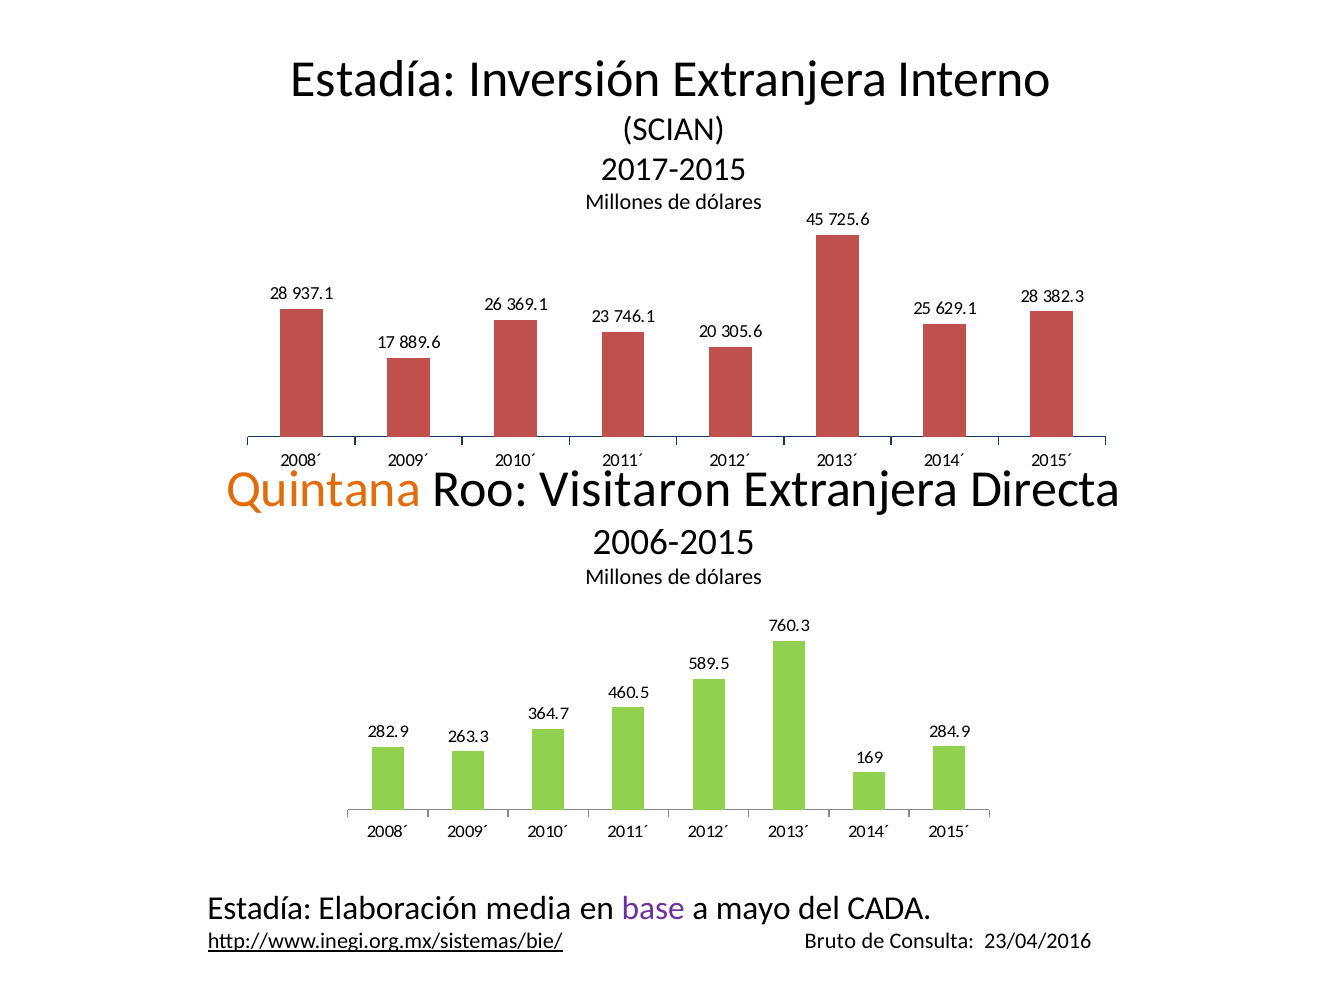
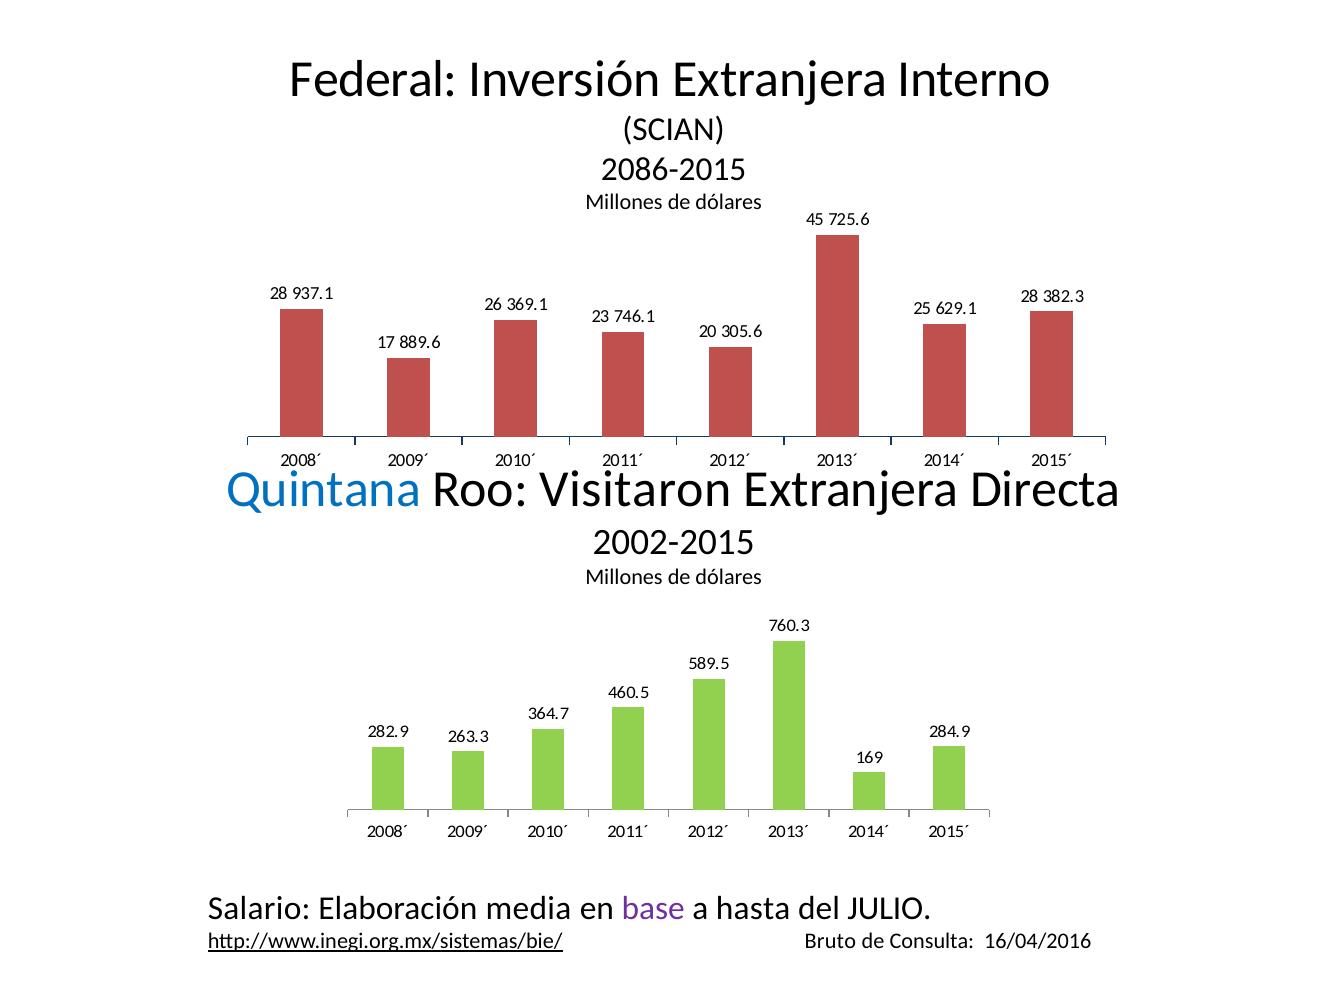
Estadía: Estadía -> Federal (374, 79)
2017-2015: 2017-2015 -> 2086-2015 (674, 170)
Quintana colour: orange -> blue (324, 490)
2006-2015: 2006-2015 -> 2002-2015 (674, 543)
Estadía: Estadía -> Salario (259, 909)
mayo: mayo -> hasta (753, 909)
CADA: CADA -> JULIO (889, 909)
23/04/2016: 23/04/2016 -> 16/04/2016 (1038, 942)
